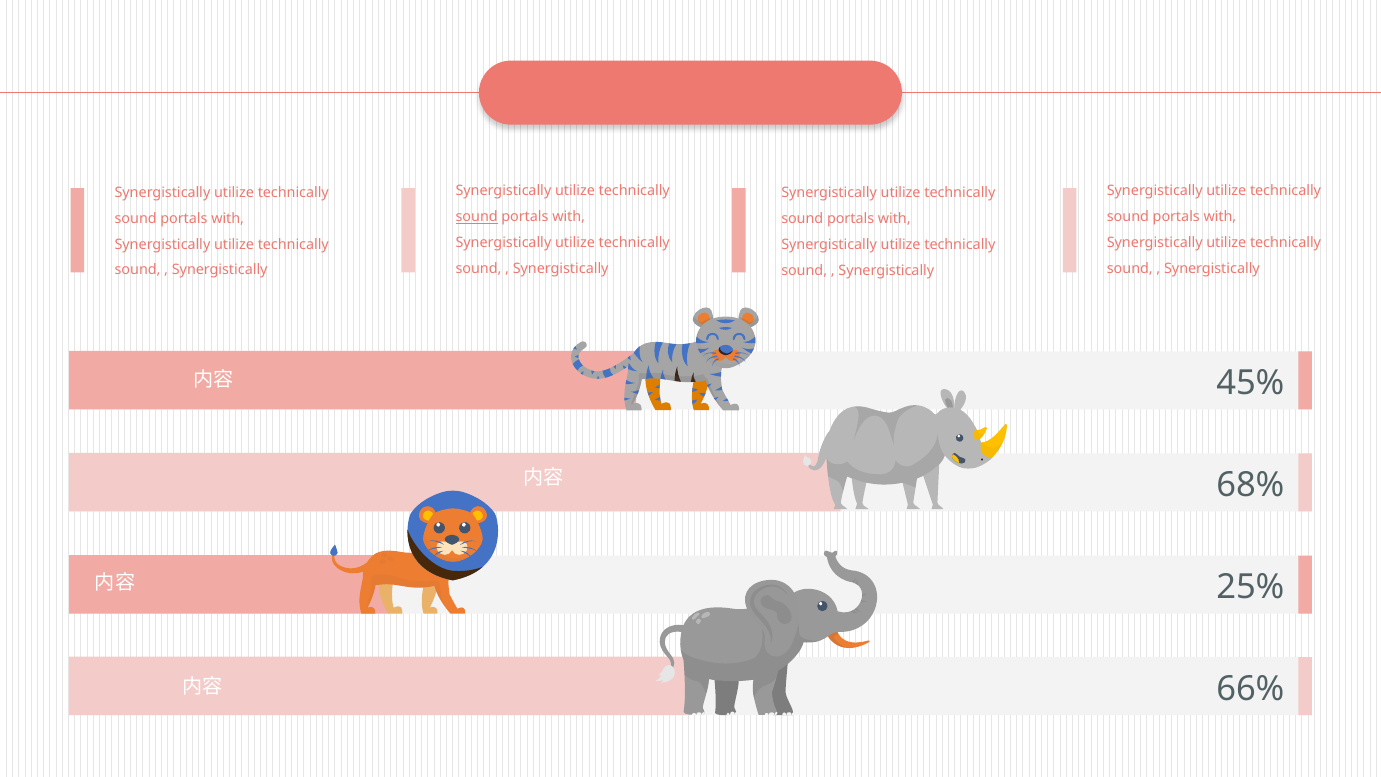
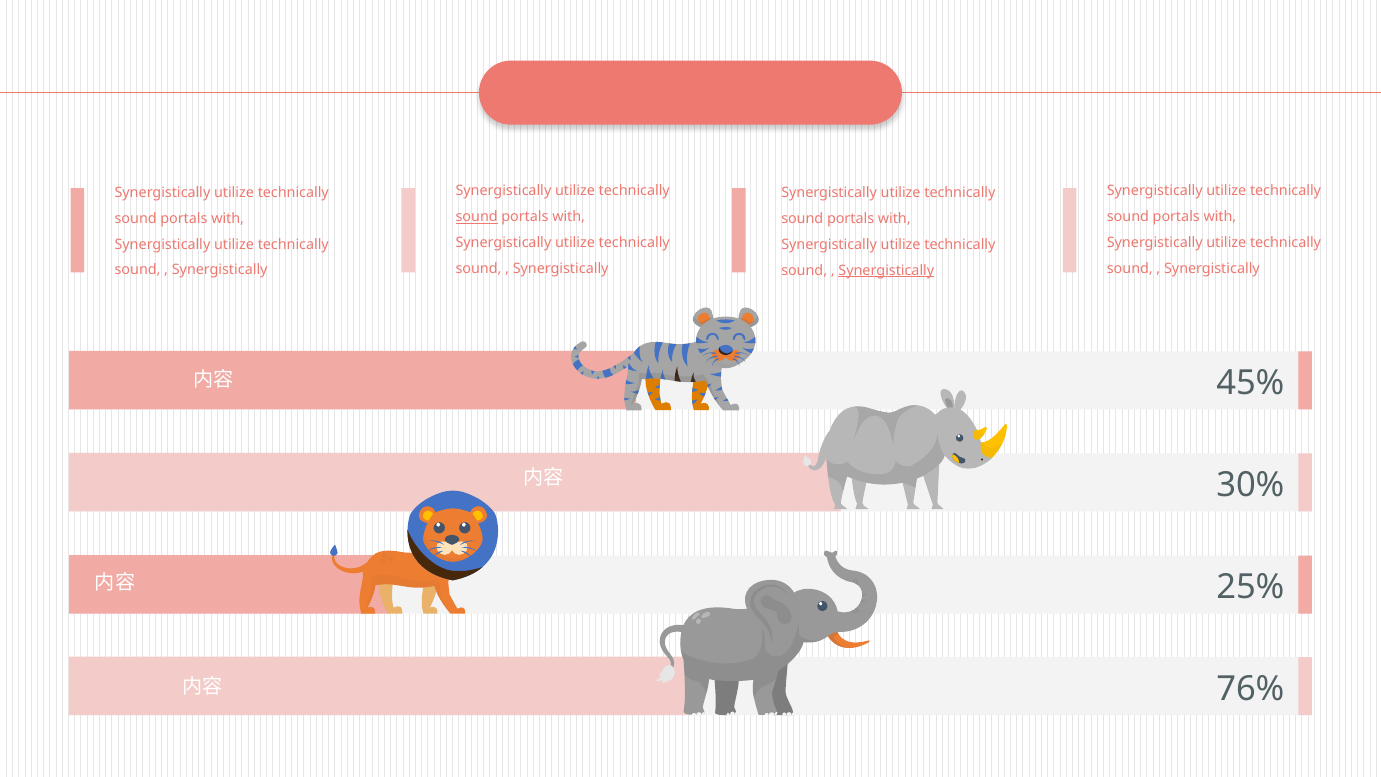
Synergistically underline: none -> present (886, 270)
68%: 68% -> 30% (1250, 485)
66%: 66% -> 76% (1250, 689)
